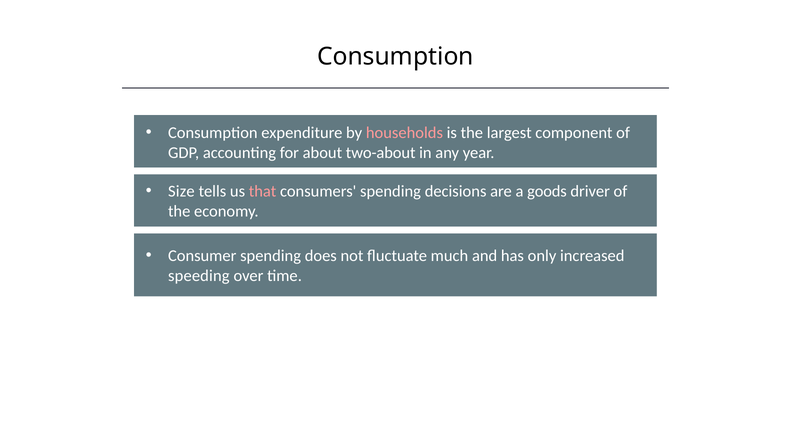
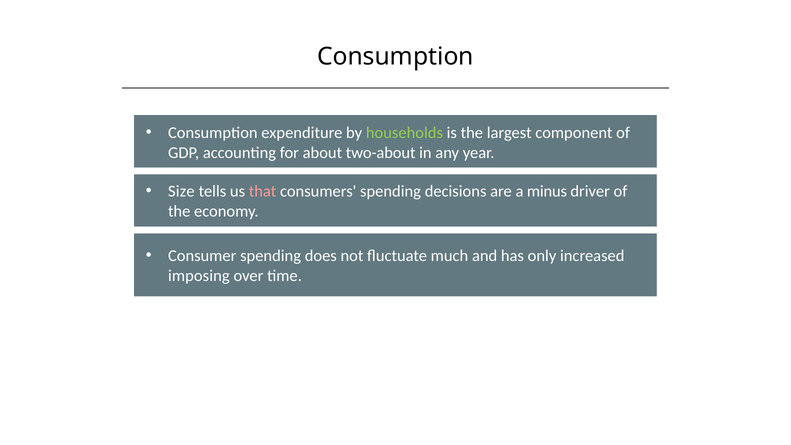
households colour: pink -> light green (404, 133)
goods: goods -> minus (547, 191)
speeding: speeding -> imposing (199, 276)
